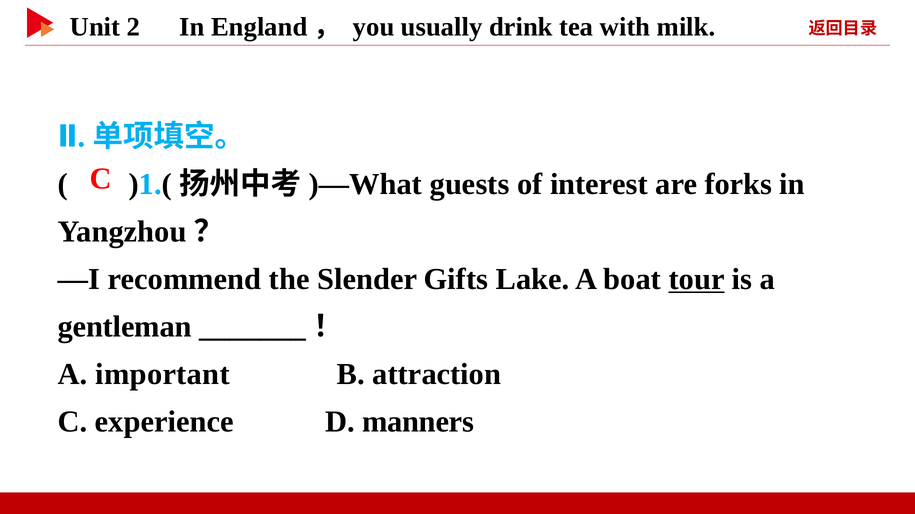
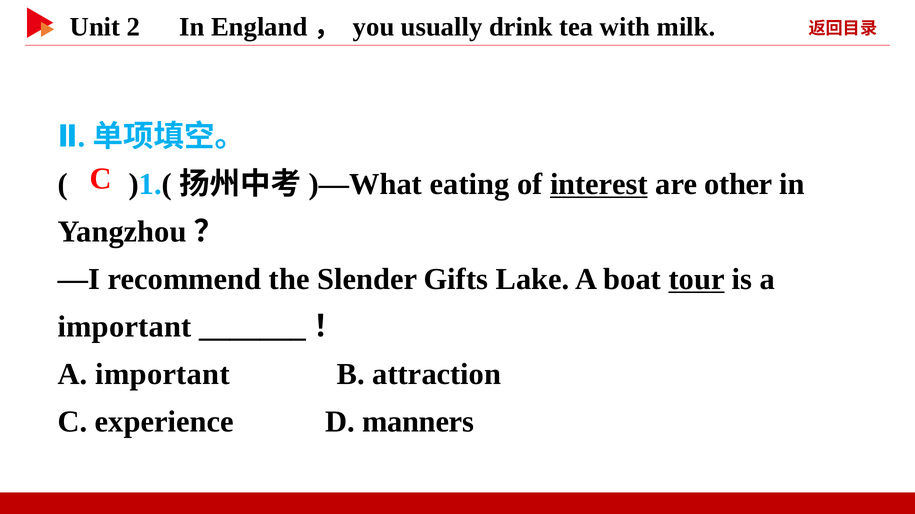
guests: guests -> eating (470, 184)
interest underline: none -> present (599, 184)
forks: forks -> other (738, 184)
gentleman: gentleman -> important (125, 327)
